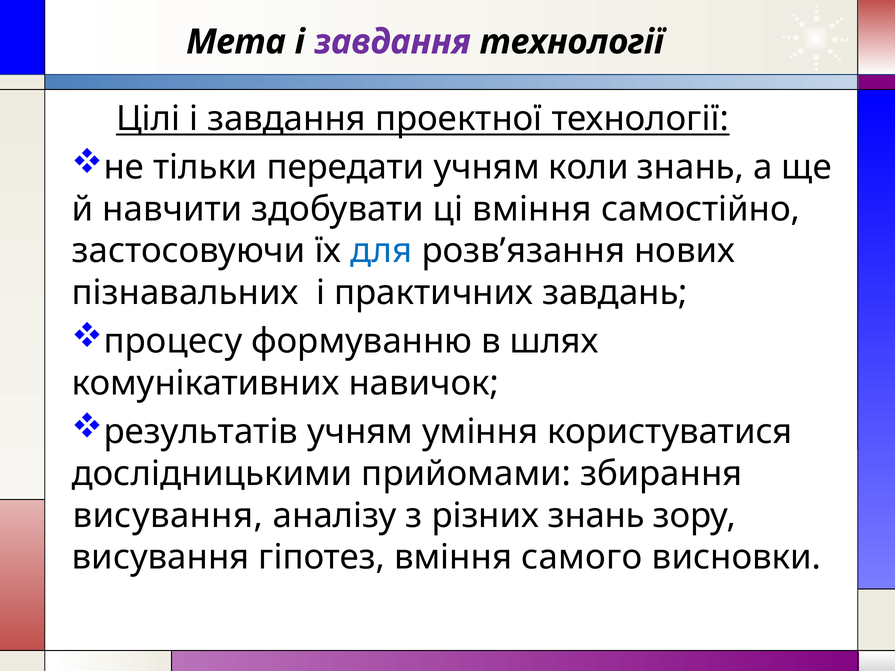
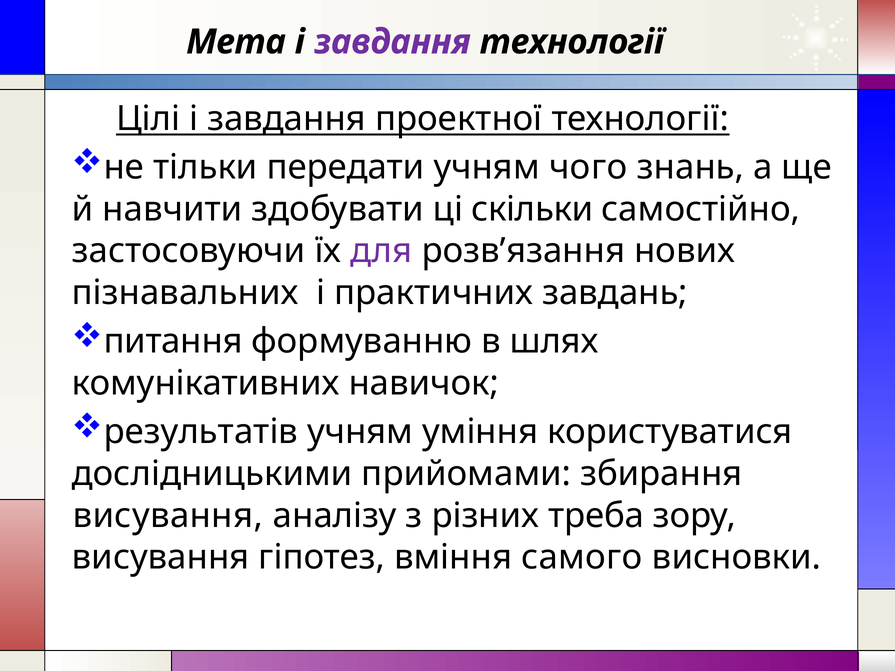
коли: коли -> чого (588, 167)
ці вміння: вміння -> скільки (532, 209)
для colour: blue -> purple (381, 251)
процесу: процесу -> питання (173, 342)
різних знань: знань -> треба (596, 516)
